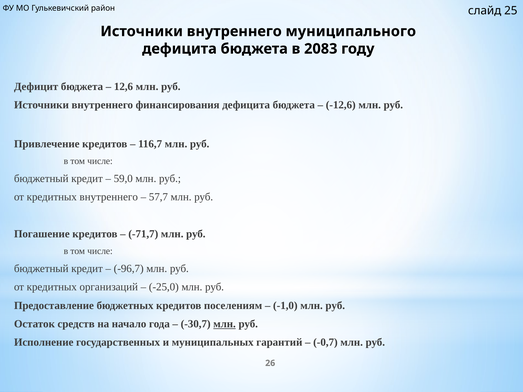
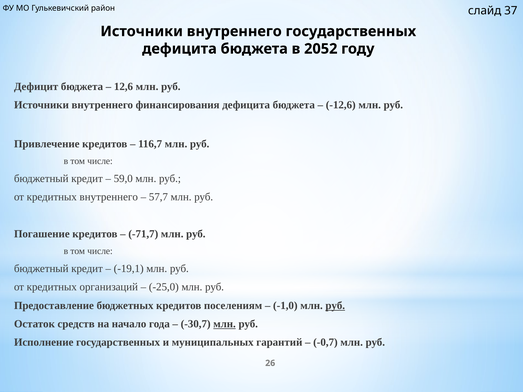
25: 25 -> 37 (511, 11)
внутреннего муниципального: муниципального -> государственных (351, 31)
2083: 2083 -> 2052 (321, 49)
-96,7: -96,7 -> -19,1 (129, 269)
руб underline: none -> present (335, 306)
